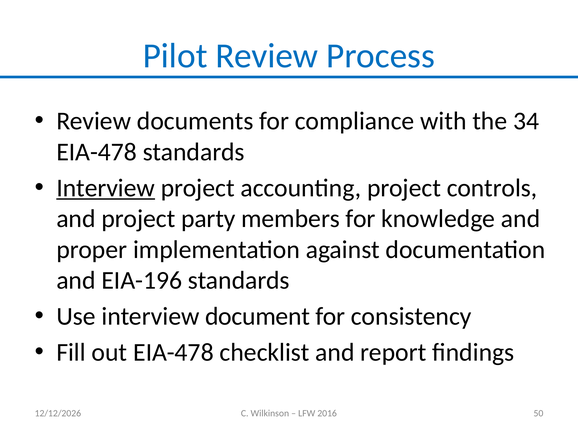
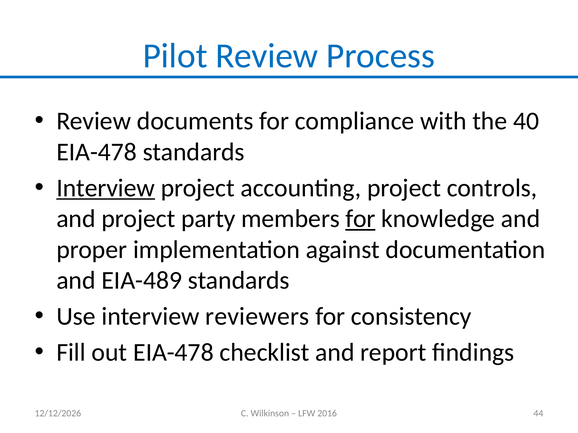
34: 34 -> 40 (526, 121)
for underline: none -> present (360, 219)
EIA-196: EIA-196 -> EIA-489 (142, 281)
document: document -> reviewers (257, 317)
50: 50 -> 44 (538, 414)
